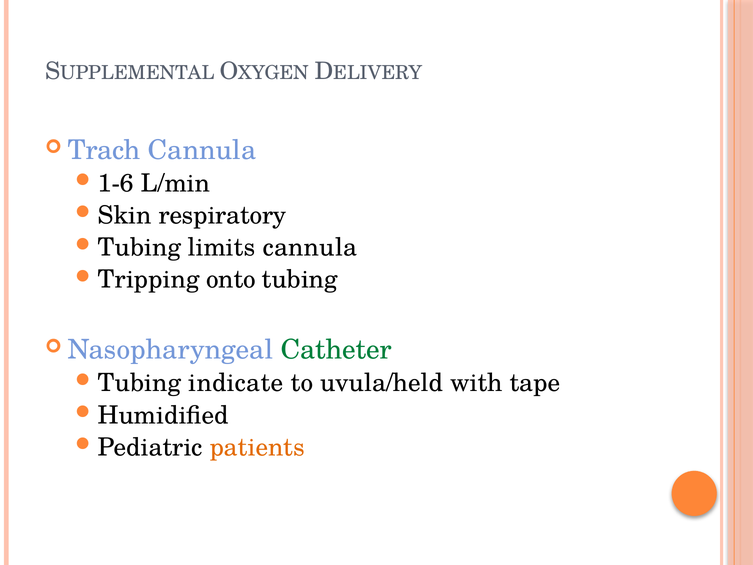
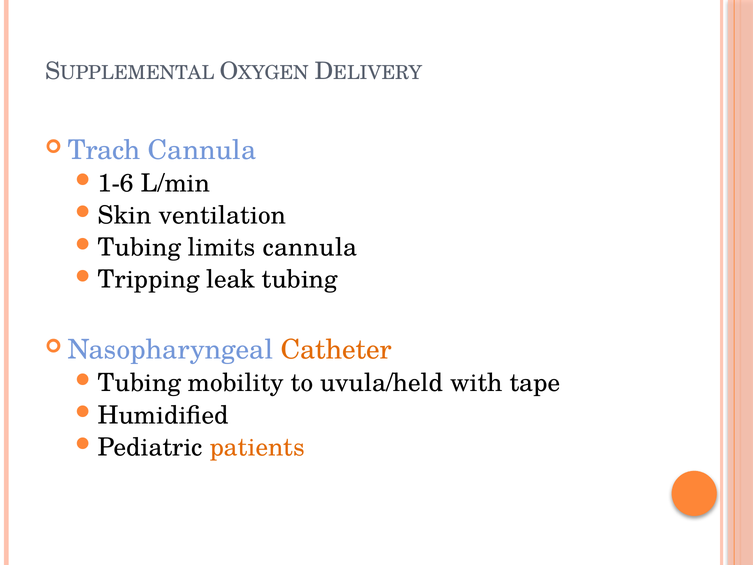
respiratory: respiratory -> ventilation (222, 215)
onto: onto -> leak (231, 280)
Catheter colour: green -> orange (336, 350)
indicate: indicate -> mobility (236, 383)
